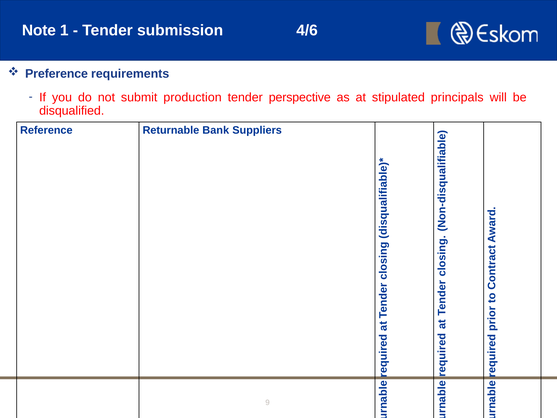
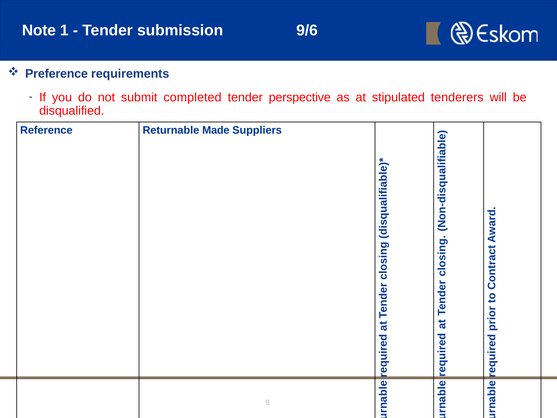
4/6: 4/6 -> 9/6 (307, 30)
production: production -> completed (193, 97)
stipulated principals: principals -> tenderers (457, 97)
Bank: Bank -> Made (216, 130)
